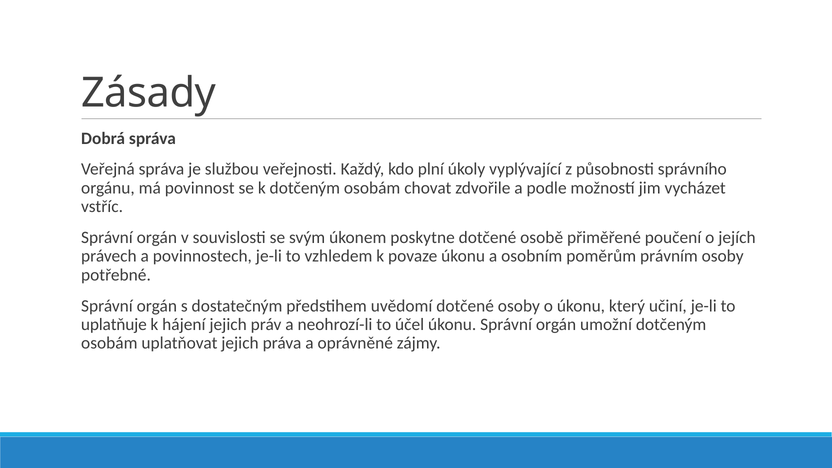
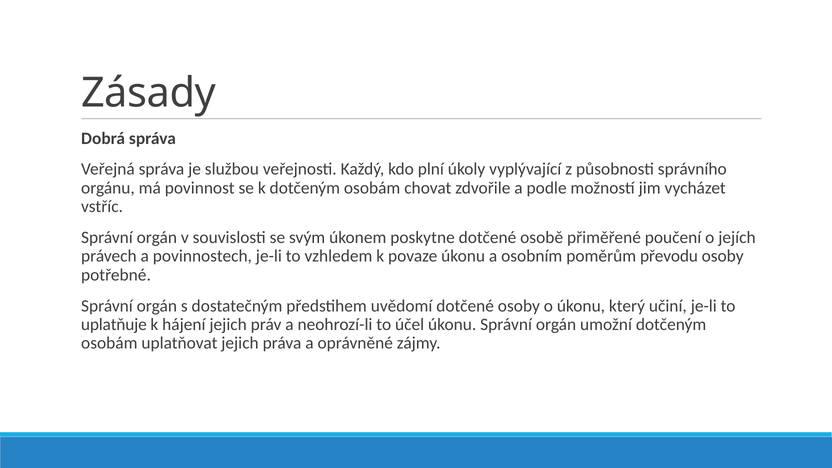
právním: právním -> převodu (669, 256)
